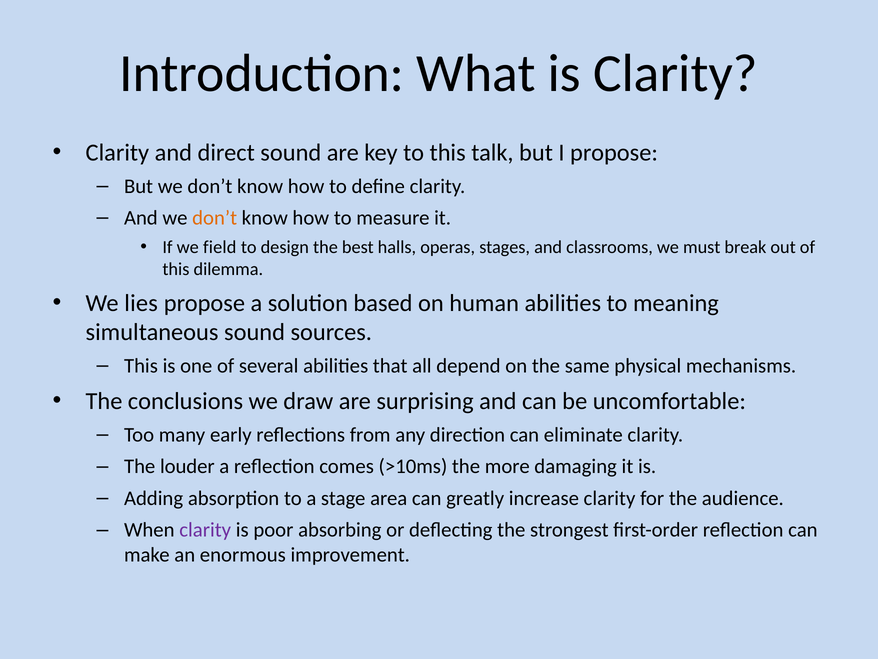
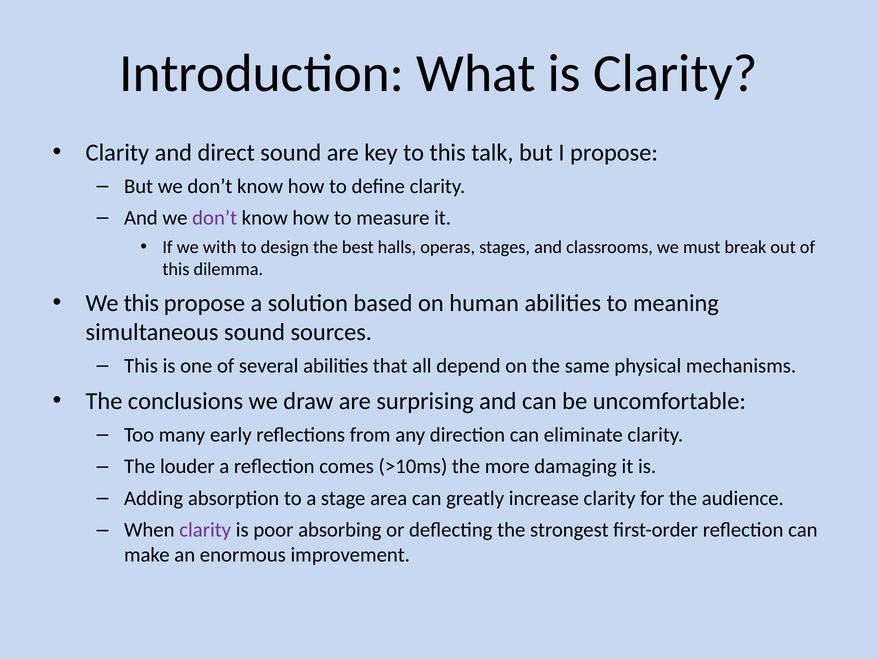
don’t colour: orange -> purple (215, 218)
field: field -> with (220, 247)
We lies: lies -> this (141, 303)
